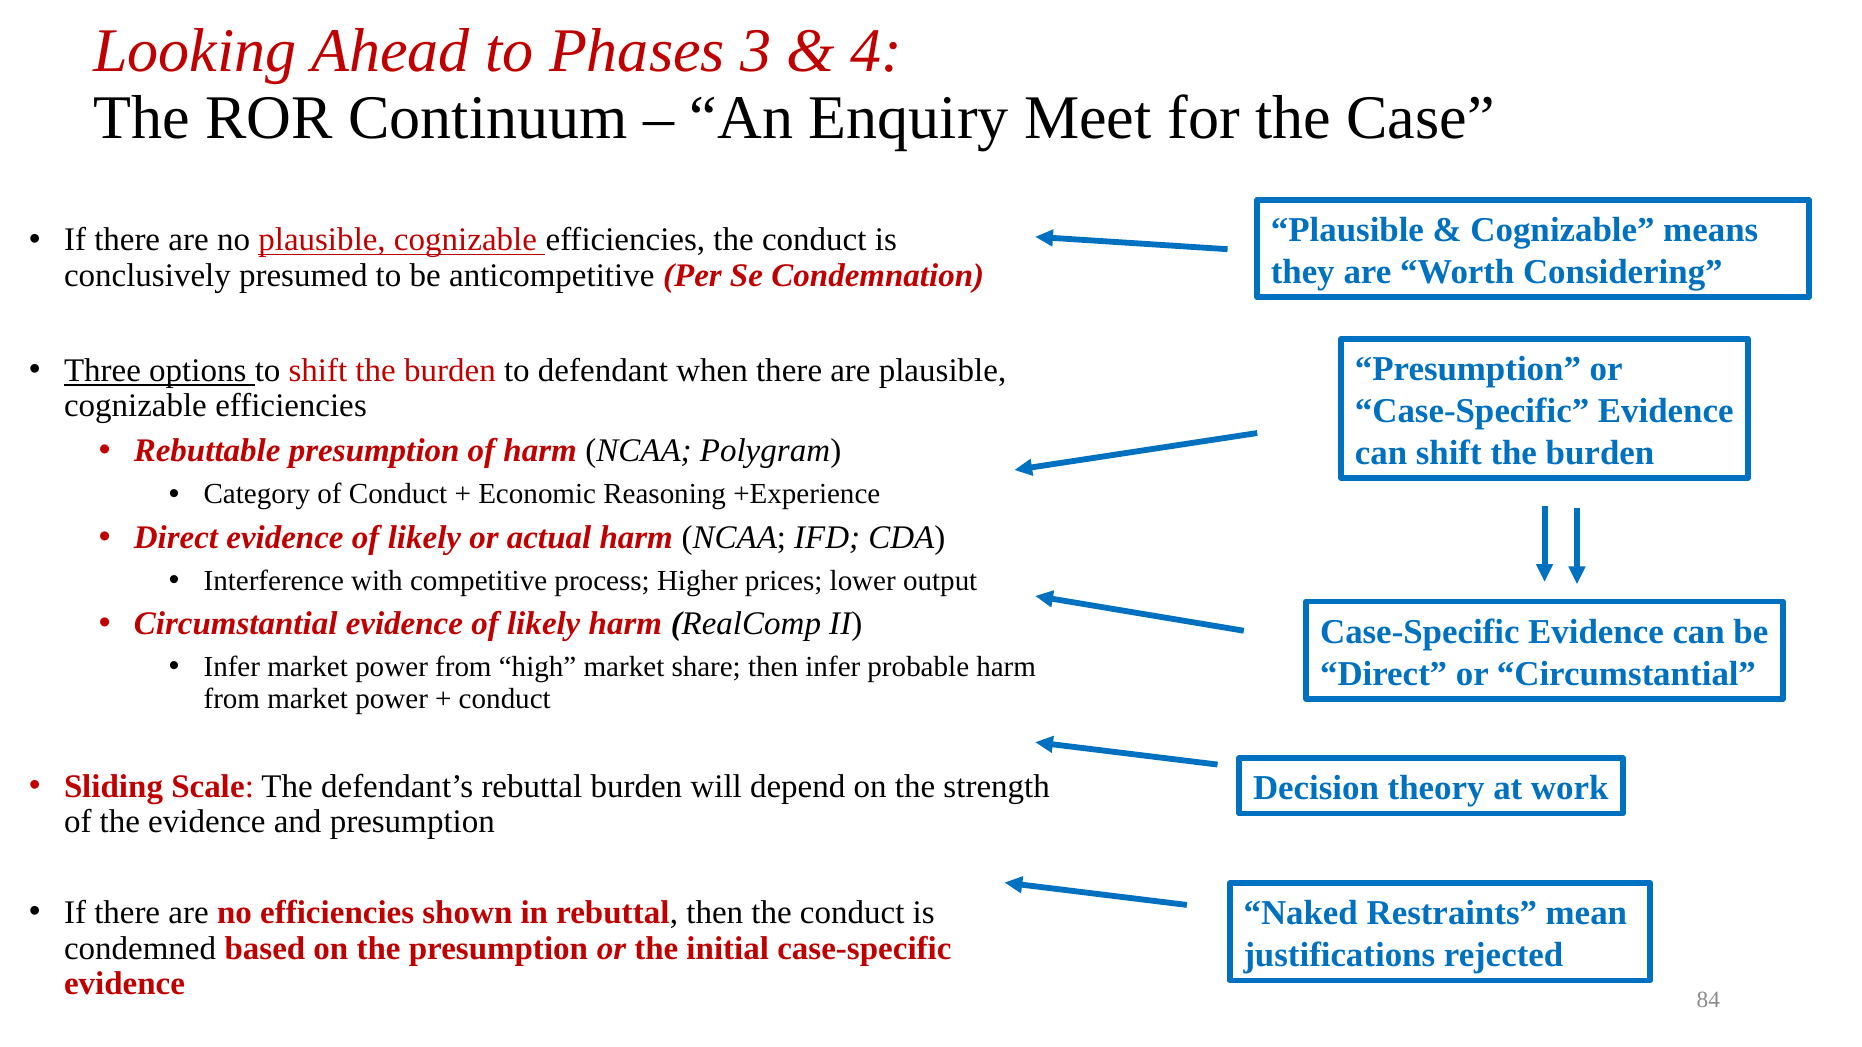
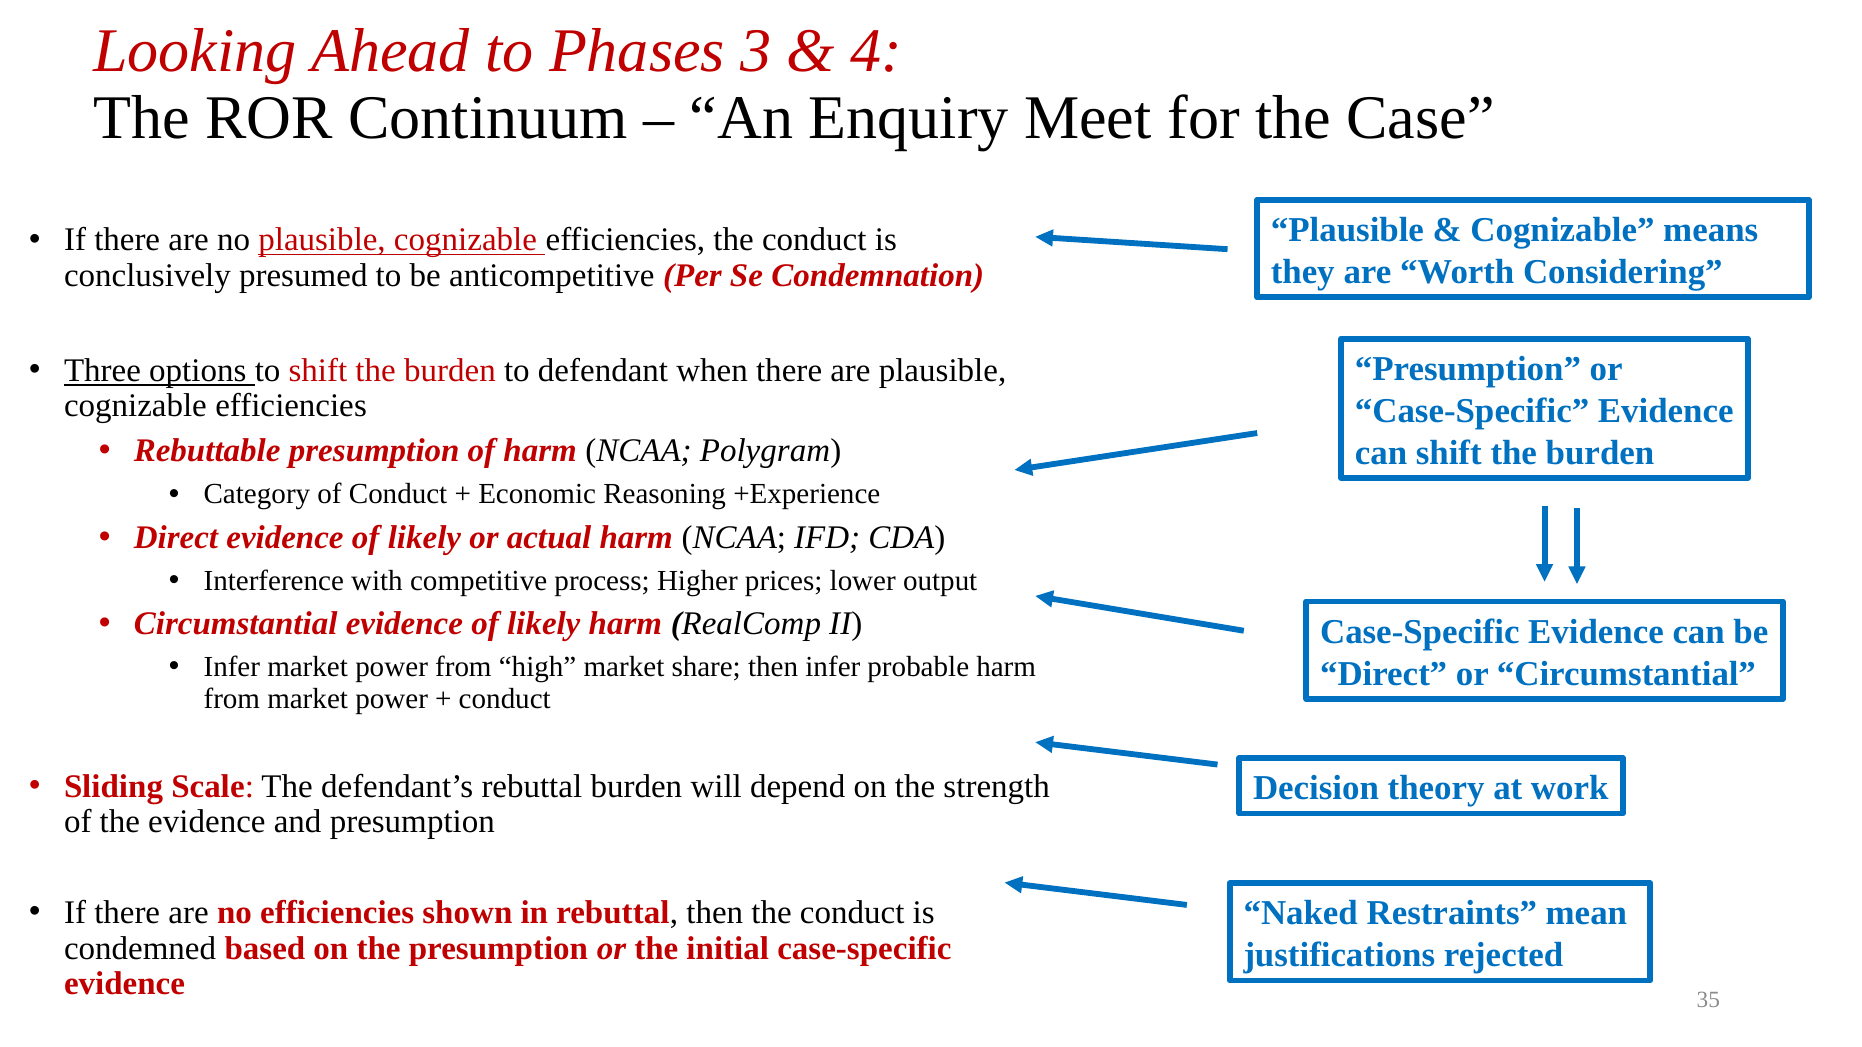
84: 84 -> 35 (1708, 1000)
